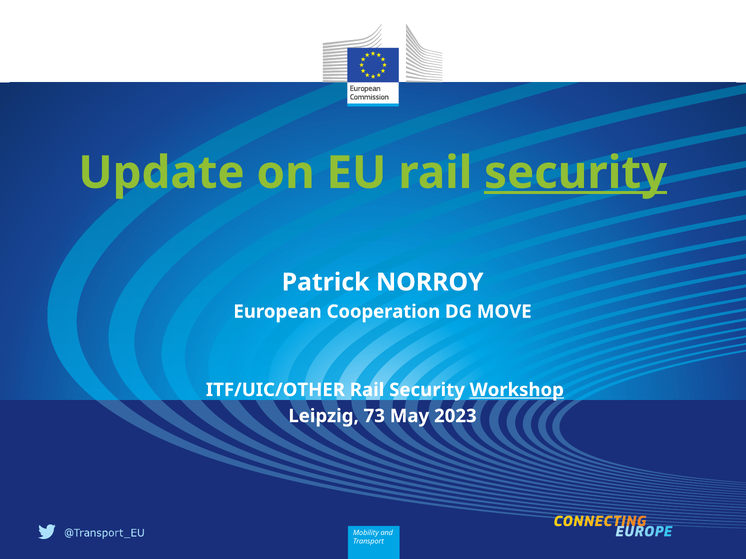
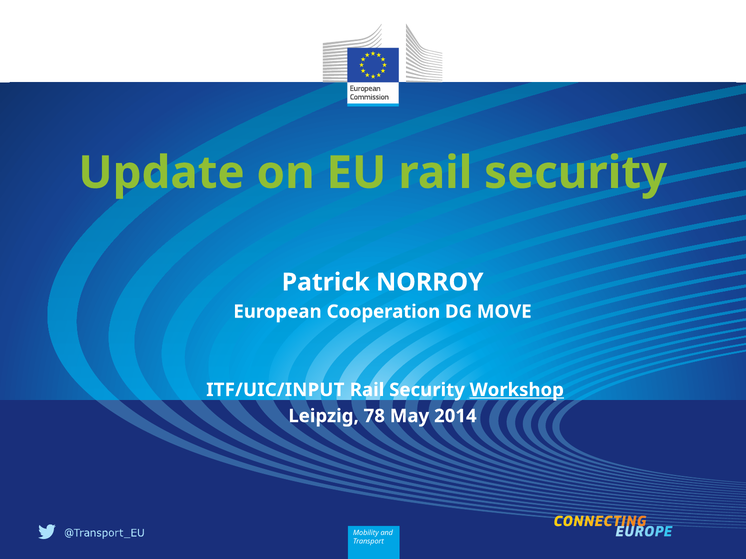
security underline: present -> none (576, 173)
ITF/UIC/OTHER: ITF/UIC/OTHER -> ITF/UIC/INPUT (275, 390)
73: 73 -> 78 (374, 416)
2023: 2023 -> 2014 (455, 416)
